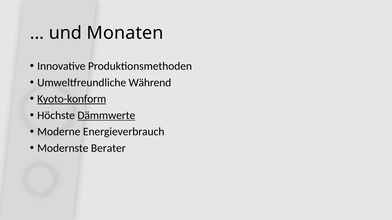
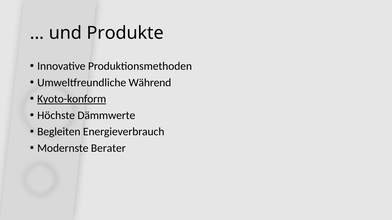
Monaten: Monaten -> Produkte (125, 33)
Dämmwerte underline: present -> none (106, 116)
Moderne: Moderne -> Begleiten (59, 132)
